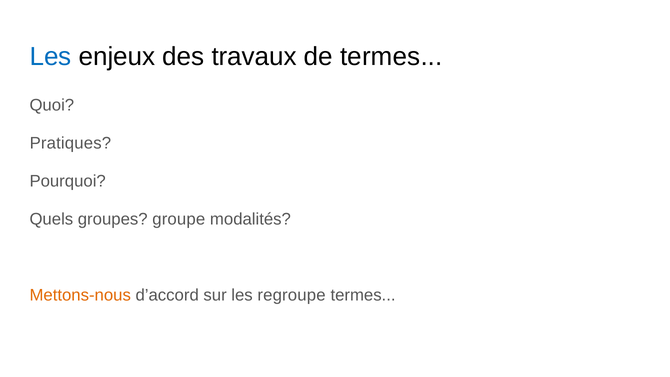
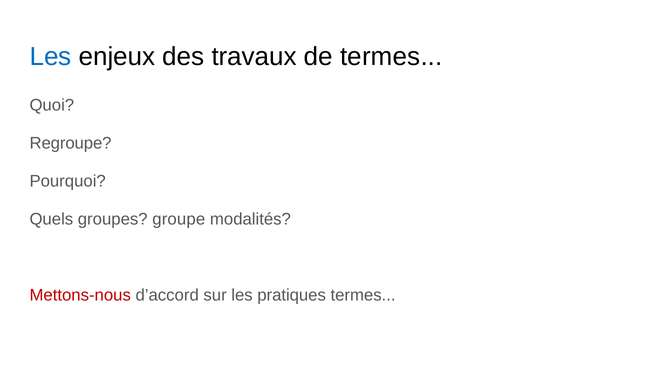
Pratiques: Pratiques -> Regroupe (71, 143)
Mettons-nous colour: orange -> red (80, 295)
regroupe: regroupe -> pratiques (292, 295)
